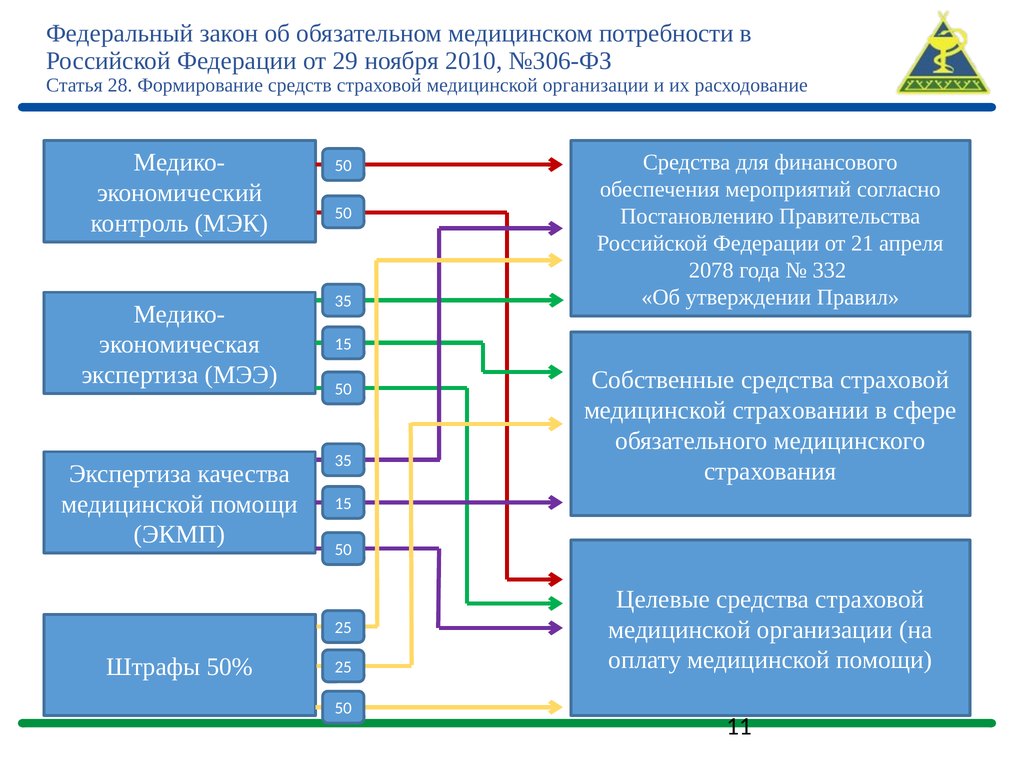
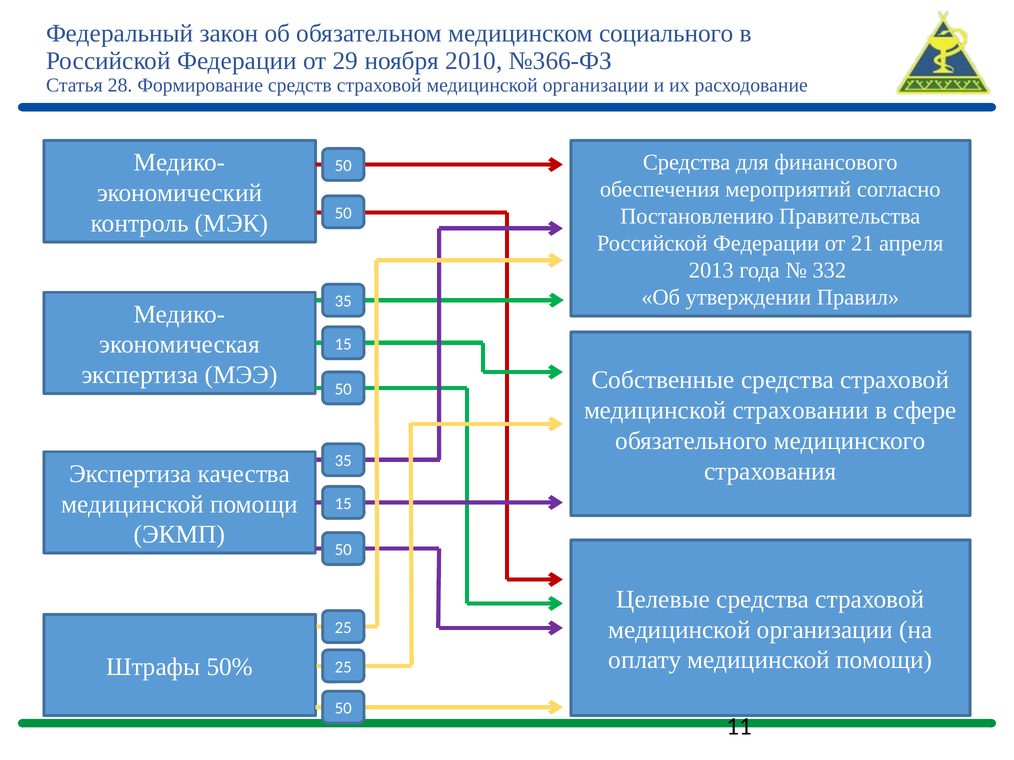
потребности: потребности -> социального (666, 33)
№306-ФЗ: №306-ФЗ -> №366-ФЗ (560, 61)
2078: 2078 -> 2013 (711, 271)
